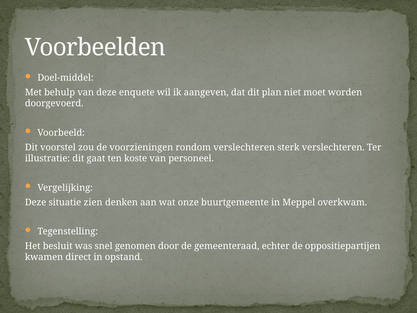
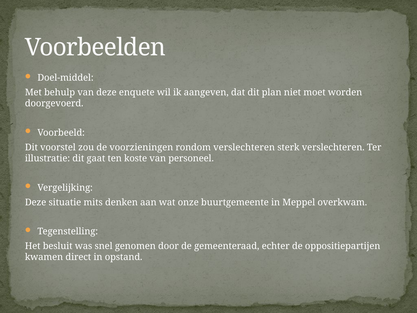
zien: zien -> mits (93, 202)
